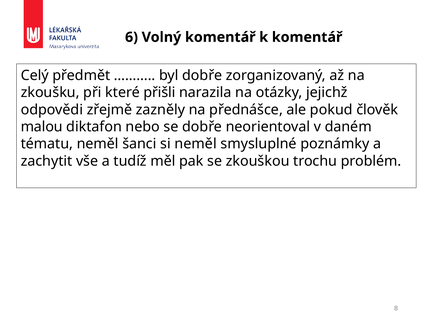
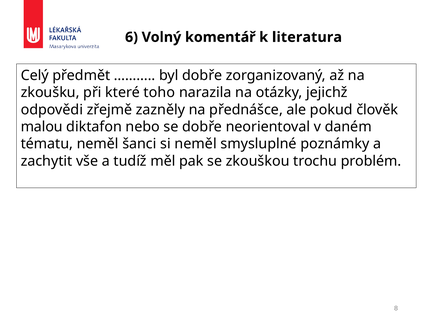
k komentář: komentář -> literatura (307, 37)
přišli: přišli -> toho (159, 93)
